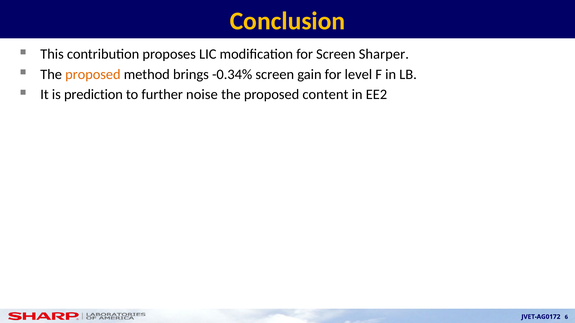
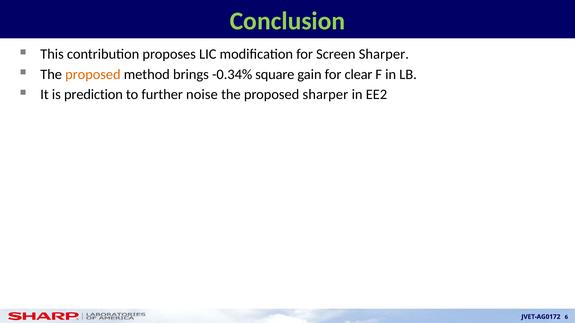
Conclusion colour: yellow -> light green (288, 21)
-0.34% screen: screen -> square (275, 74)
level: level -> clear (359, 74)
proposed content: content -> sharper (325, 95)
